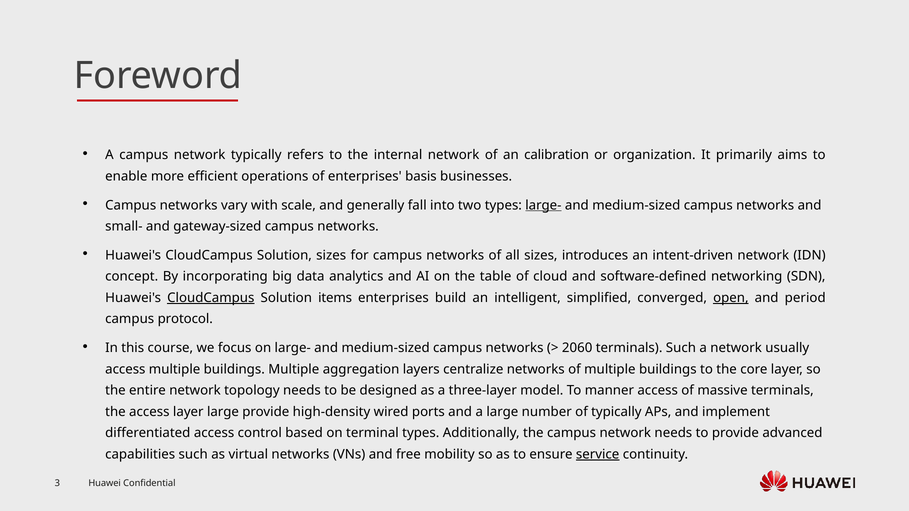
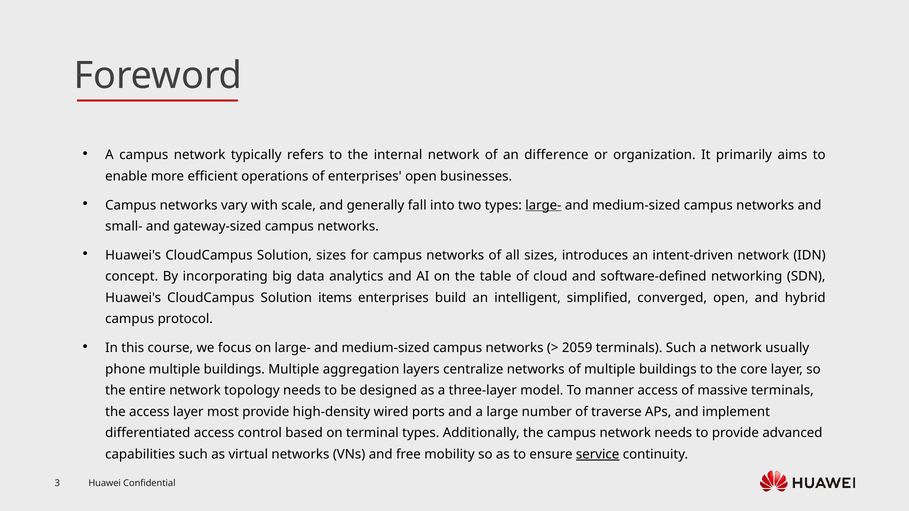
calibration: calibration -> difference (556, 155)
enterprises basis: basis -> open (421, 176)
CloudCampus underline: present -> none (211, 298)
open underline: present -> none (731, 298)
period: period -> hybrid (805, 298)
2060: 2060 -> 2059 (577, 348)
access: access -> phone (125, 369)
layer large: large -> most (223, 412)
of typically: typically -> traverse (616, 412)
